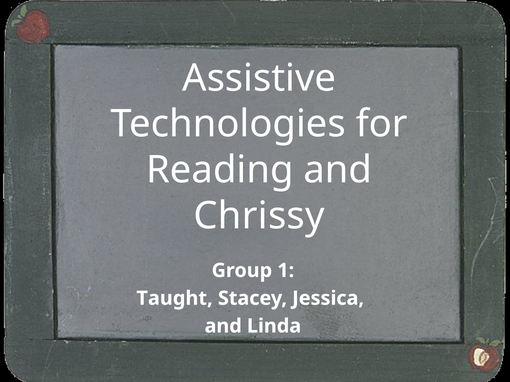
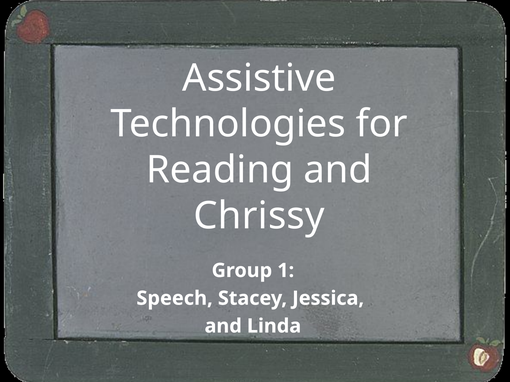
Taught: Taught -> Speech (175, 299)
